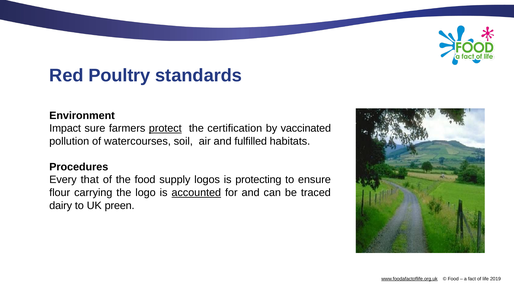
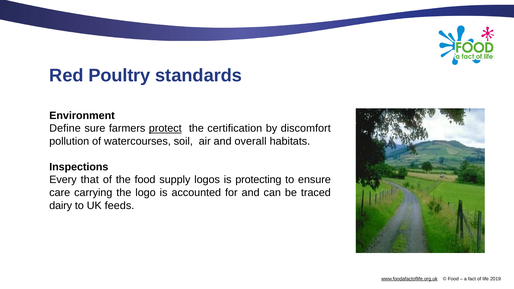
Impact: Impact -> Define (65, 128)
vaccinated: vaccinated -> discomfort (306, 128)
fulfilled: fulfilled -> overall (251, 141)
Procedures: Procedures -> Inspections (79, 167)
flour: flour -> care (60, 193)
accounted underline: present -> none (196, 193)
preen: preen -> feeds (120, 206)
